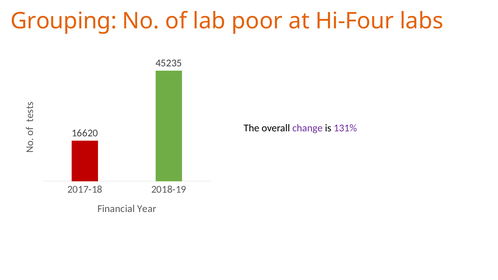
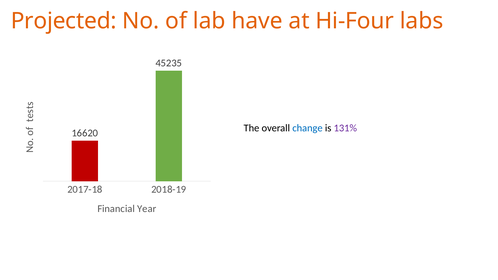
Grouping: Grouping -> Projected (64, 21)
poor: poor -> have (257, 21)
change colour: purple -> blue (307, 128)
